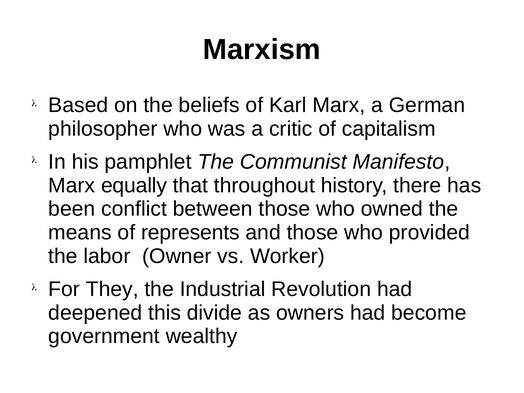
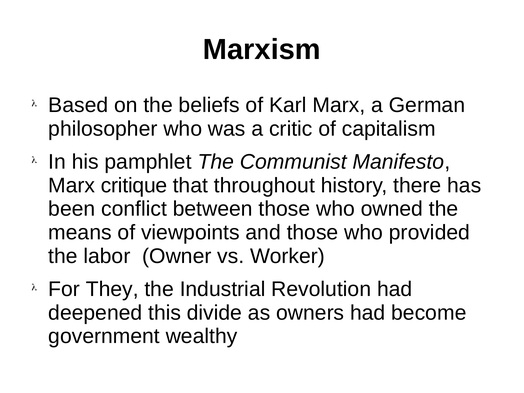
equally: equally -> critique (134, 185)
represents: represents -> viewpoints (190, 233)
